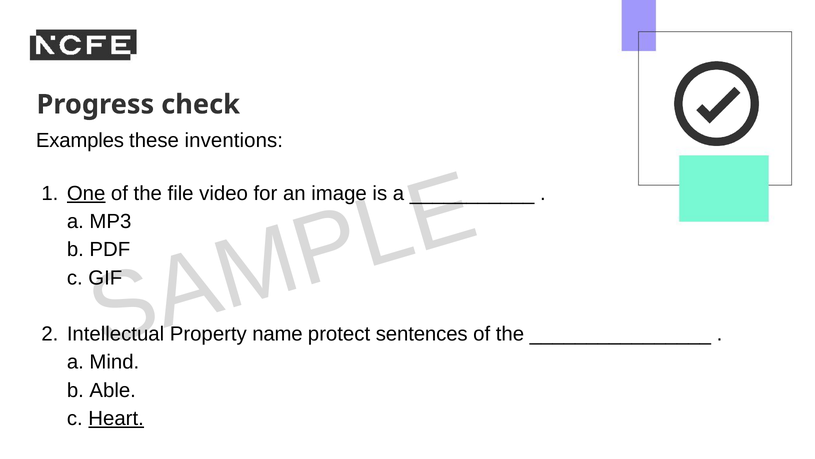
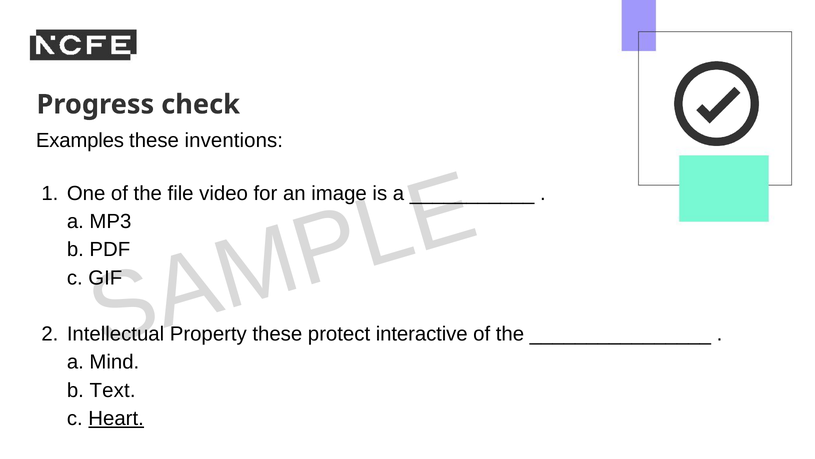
One underline: present -> none (86, 193)
name: name -> these (277, 334)
sentences: sentences -> interactive (422, 334)
Able: Able -> Text (113, 390)
